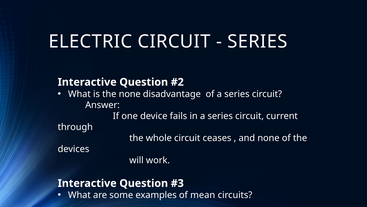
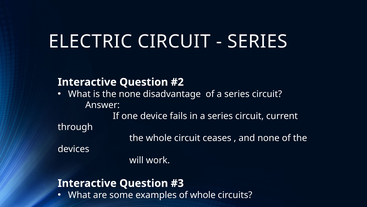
of mean: mean -> whole (203, 195)
